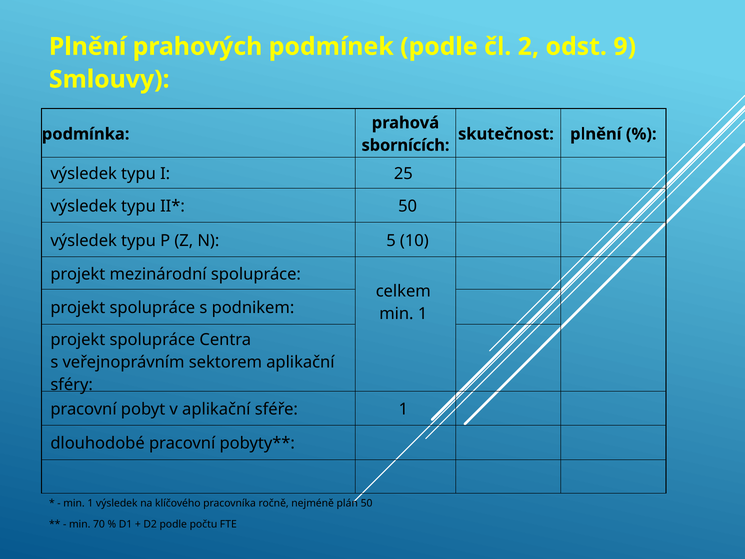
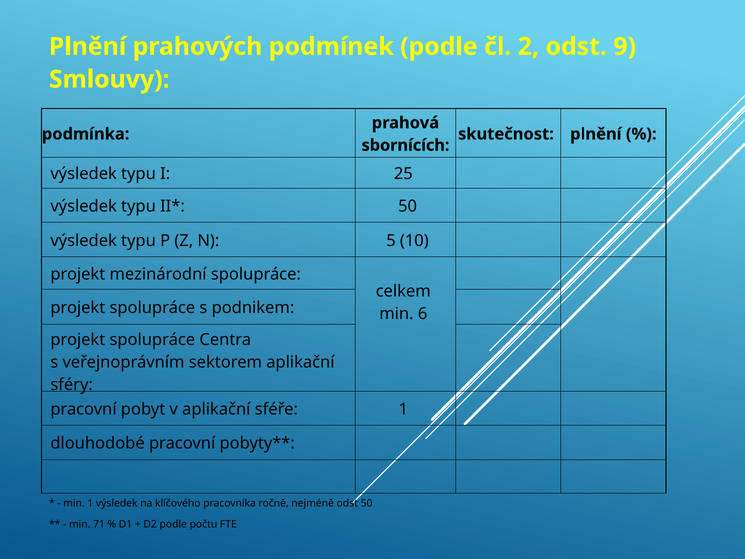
1: 1 -> 6 (423, 314)
nejméně plán: plán -> odst (347, 503)
70: 70 -> 71 (99, 524)
